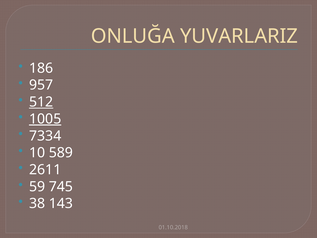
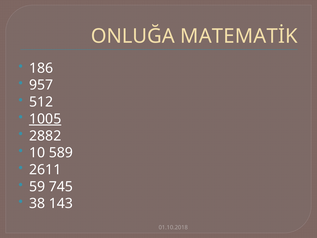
YUVARLARIZ: YUVARLARIZ -> MATEMATİK (239, 36)
512 underline: present -> none (41, 102)
7334: 7334 -> 2882 (45, 136)
